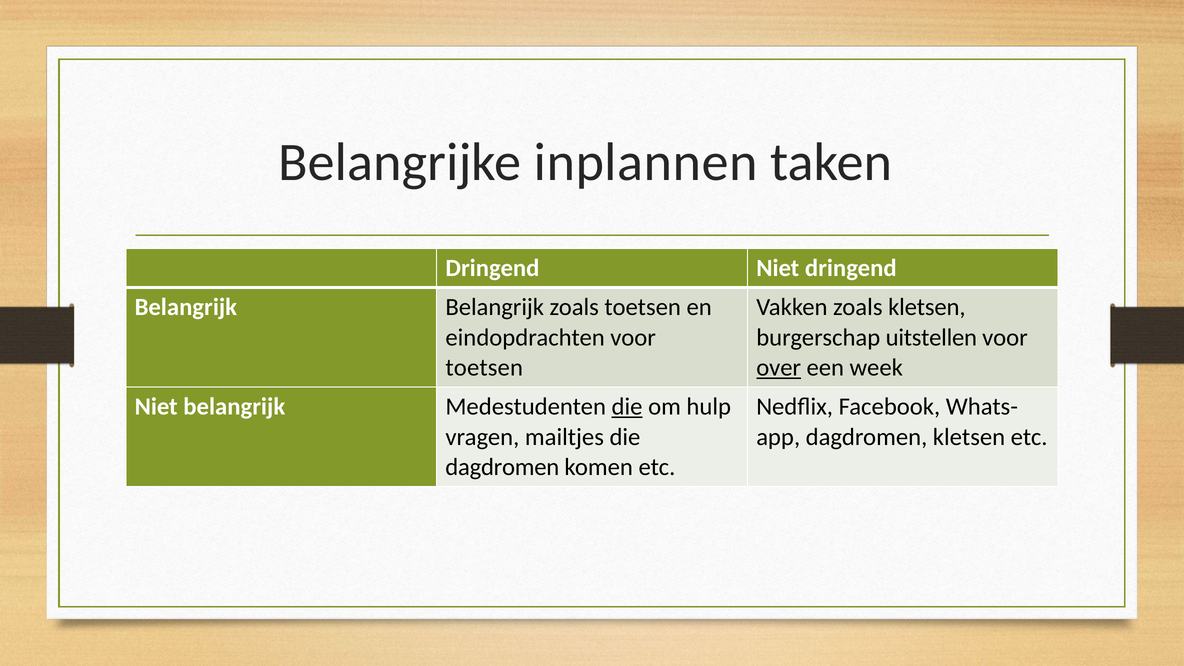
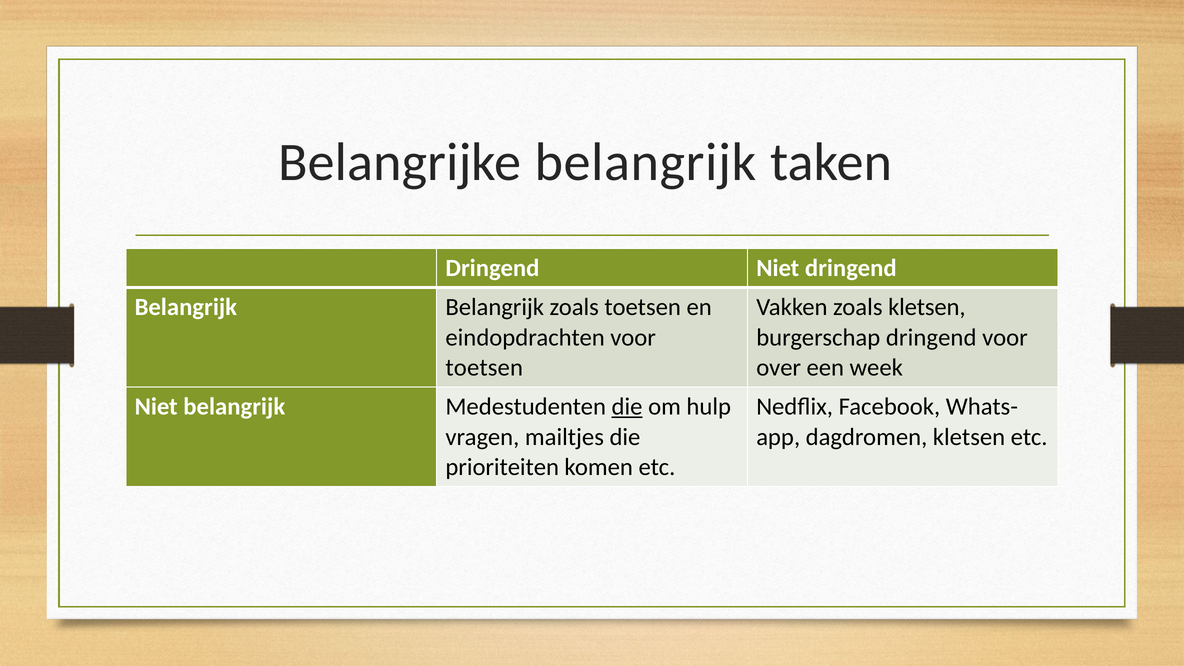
Belangrijke inplannen: inplannen -> belangrijk (646, 162)
burgerschap uitstellen: uitstellen -> dringend (931, 338)
over underline: present -> none (779, 368)
dagdromen: dagdromen -> prioriteiten (502, 467)
